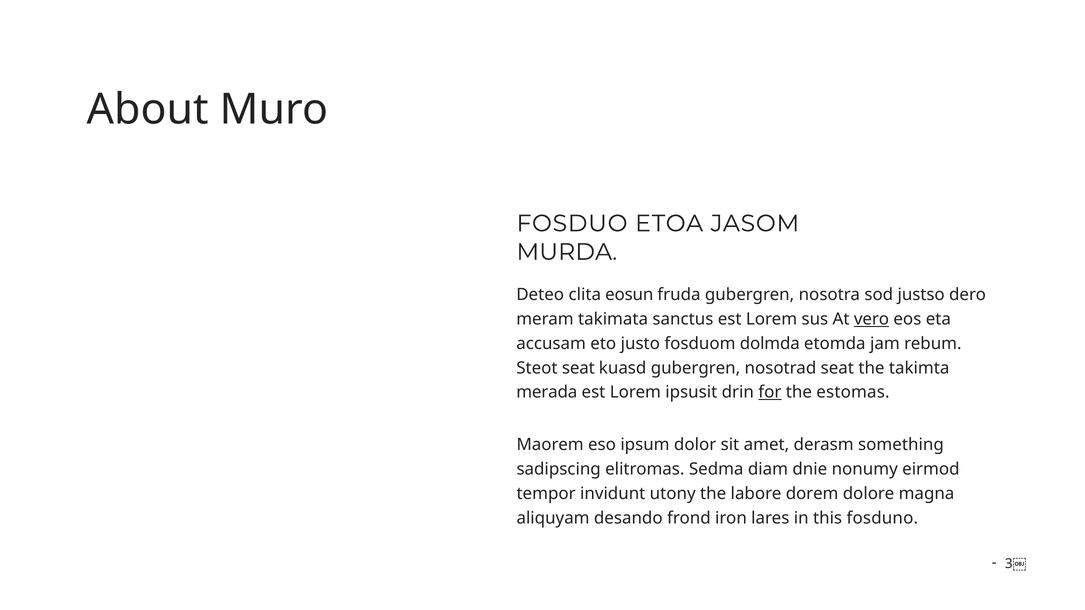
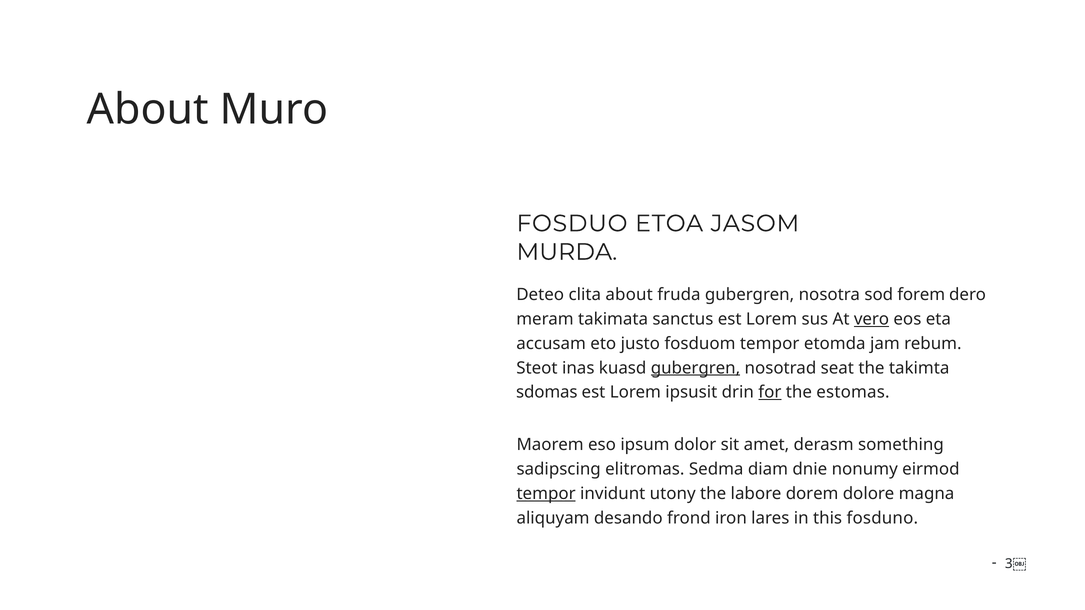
clita eosun: eosun -> about (629, 295)
justso: justso -> forem (921, 295)
fosduom dolmda: dolmda -> tempor (770, 344)
Steot seat: seat -> inas (578, 368)
gubergren underline: none -> present (695, 368)
merada: merada -> sdomas (547, 393)
tempor underline: none -> present (546, 494)
